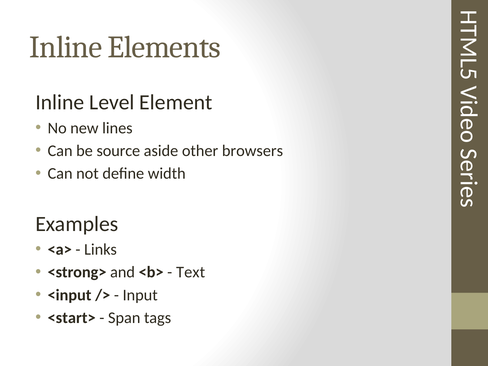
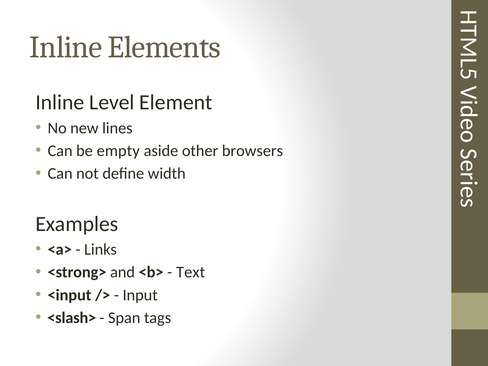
source: source -> empty (118, 151)
<start>: <start> -> <slash> (72, 318)
